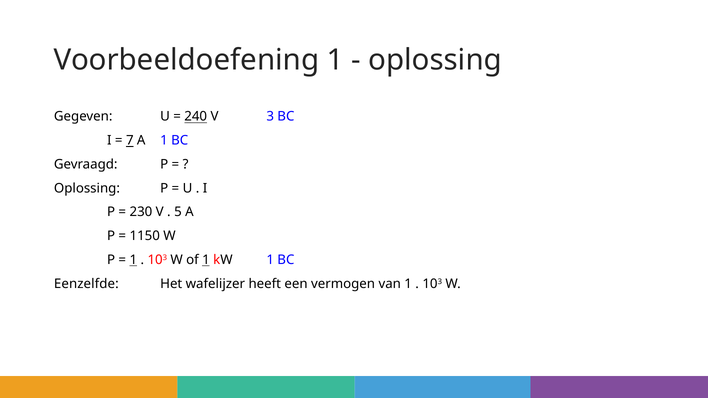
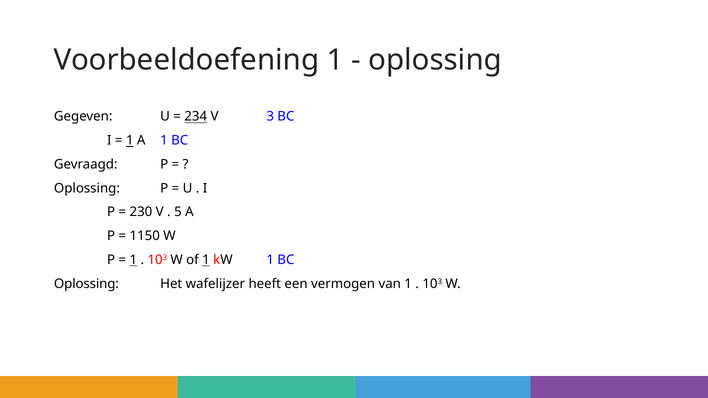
240: 240 -> 234 (196, 117)
7: 7 -> 1 (130, 141)
Eenzelfde: Eenzelfde -> Oplossing (86, 284)
